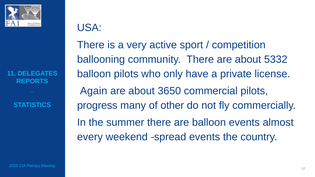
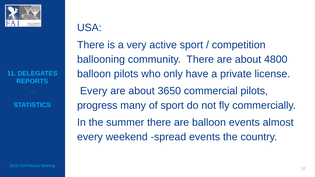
5332: 5332 -> 4800 (276, 59)
Again: Again -> Every (94, 91)
of other: other -> sport (172, 105)
